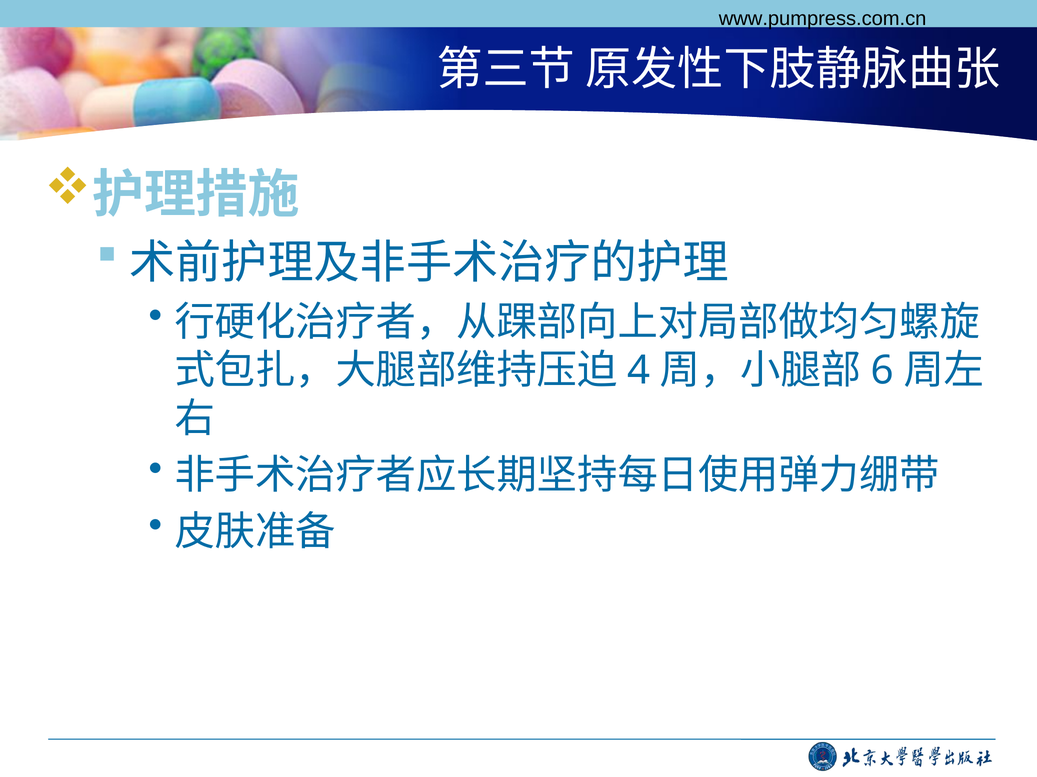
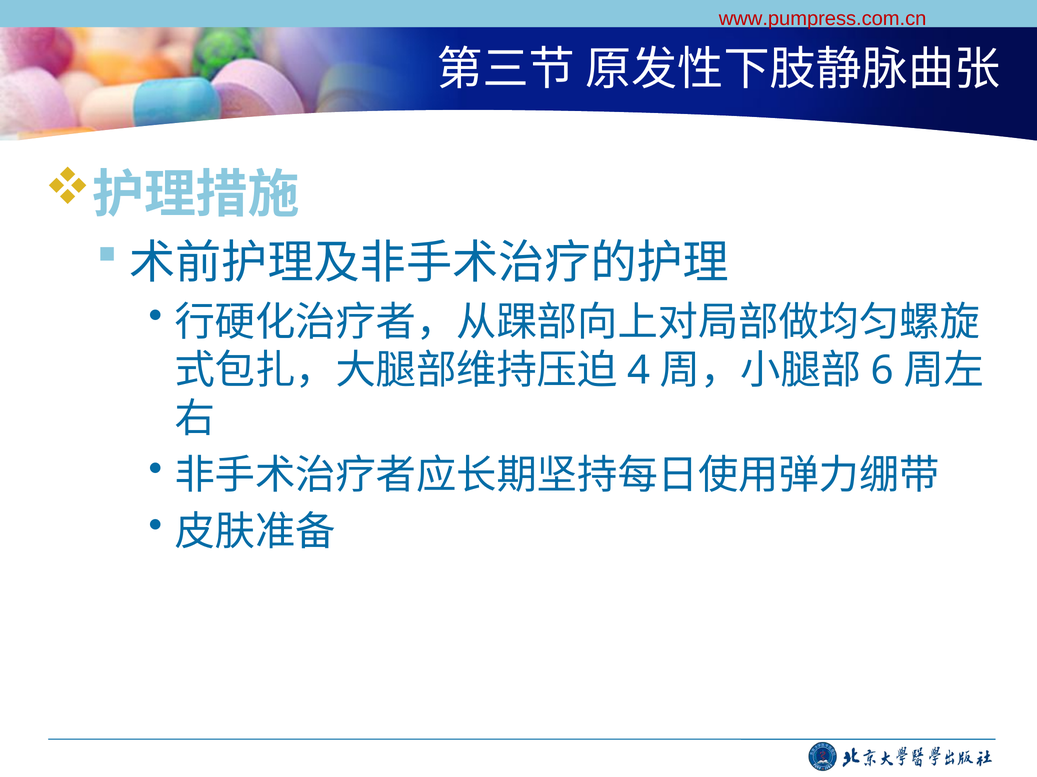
www.pumpress.com.cn colour: black -> red (823, 19)
